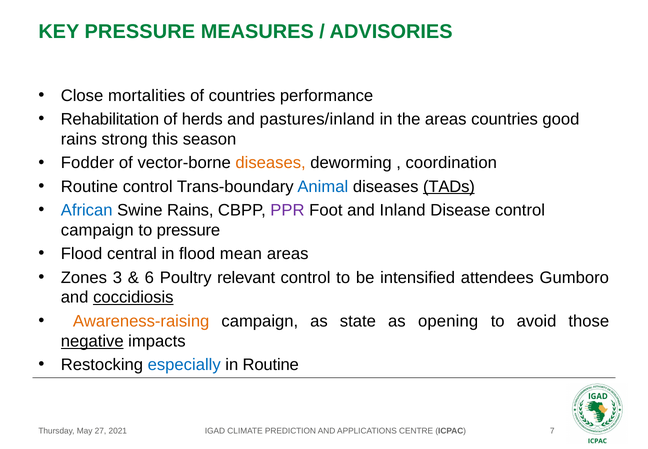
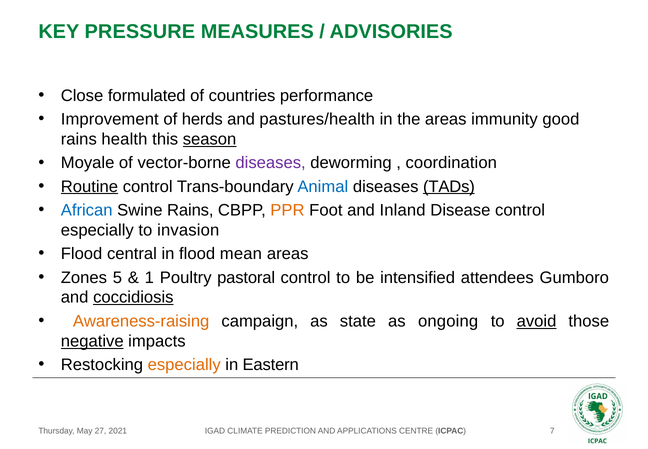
mortalities: mortalities -> formulated (147, 96)
Rehabilitation: Rehabilitation -> Improvement (110, 119)
pastures/inland: pastures/inland -> pastures/health (317, 119)
areas countries: countries -> immunity (505, 119)
strong: strong -> health (124, 139)
season underline: none -> present (210, 139)
Fodder: Fodder -> Moyale (88, 163)
diseases colour: orange -> purple (271, 163)
Routine underline: none -> present (89, 186)
PPR colour: purple -> orange (287, 210)
campaign: campaign -> especially (97, 230)
to pressure: pressure -> invasion (188, 230)
3: 3 -> 5 (117, 277)
6: 6 -> 1 (149, 277)
relevant: relevant -> pastoral (246, 277)
opening: opening -> ongoing (448, 321)
avoid underline: none -> present (537, 321)
especially colour: blue -> orange (184, 364)
in Routine: Routine -> Eastern (271, 364)
